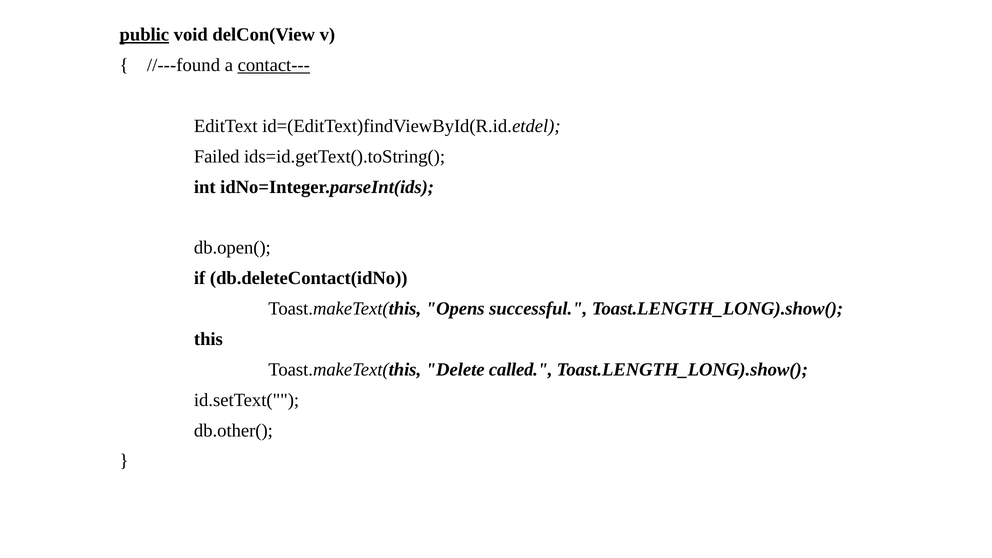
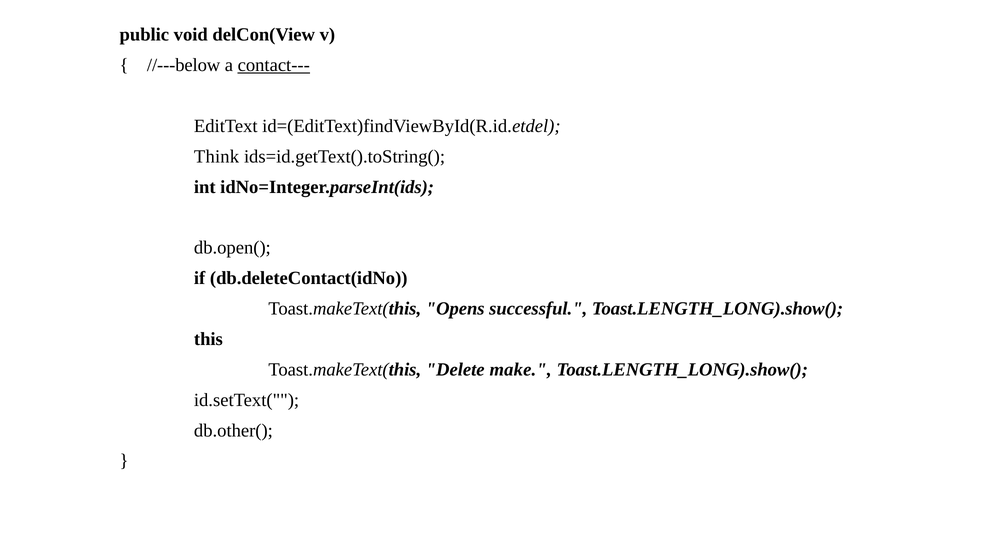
public underline: present -> none (144, 35)
//---found: //---found -> //---below (184, 65)
Failed: Failed -> Think (217, 156)
called: called -> make (521, 370)
